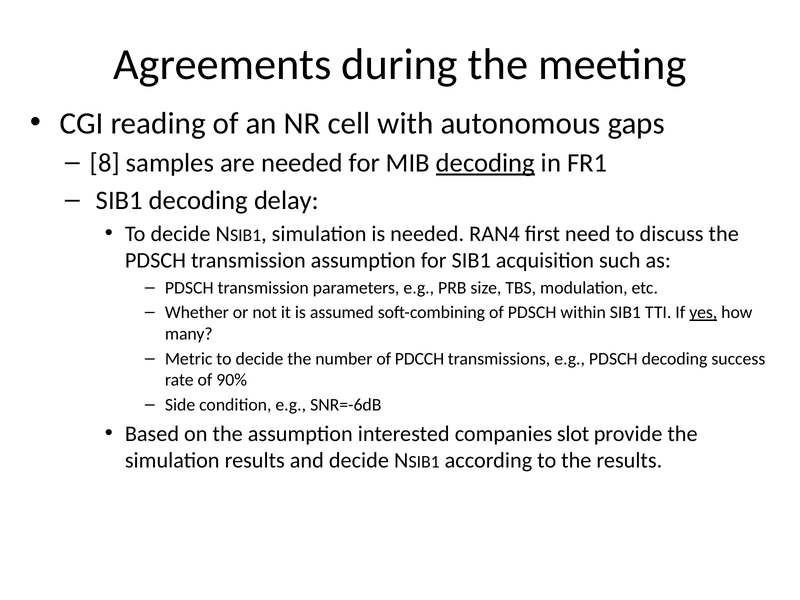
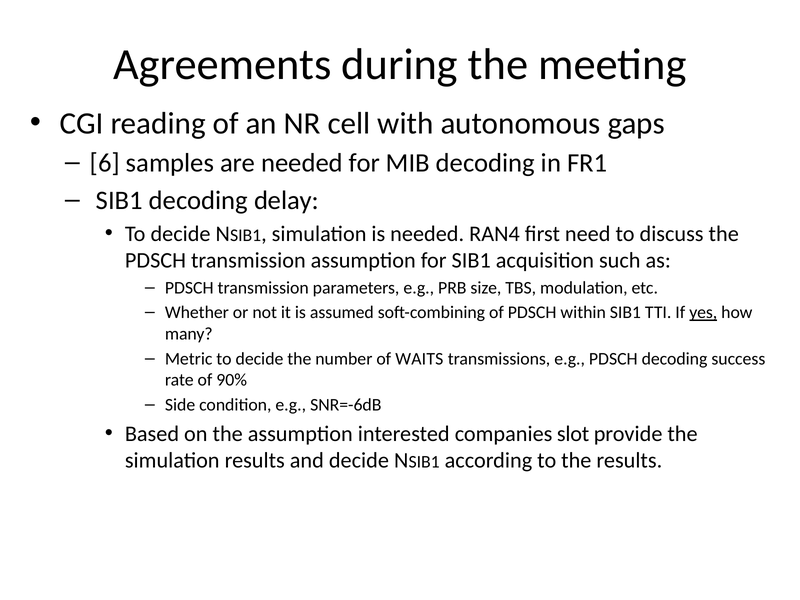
8: 8 -> 6 (105, 163)
decoding underline: present -> none (485, 163)
PDCCH: PDCCH -> WAITS (419, 359)
